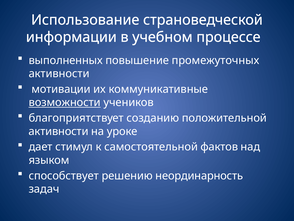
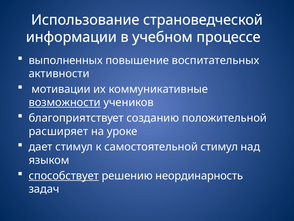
промежуточных: промежуточных -> воспитательных (216, 60)
активности: активности -> расширяет (58, 131)
самостоятельной фактов: фактов -> стимул (219, 147)
способствует underline: none -> present (64, 175)
